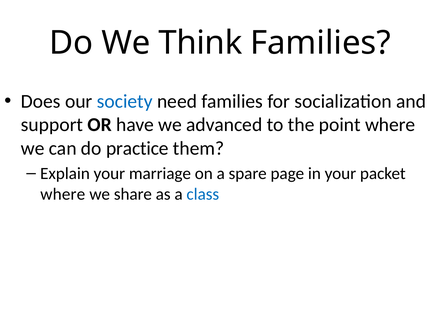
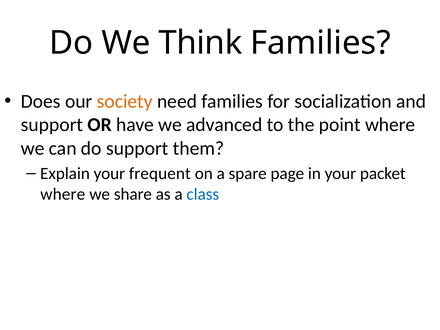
society colour: blue -> orange (125, 101)
do practice: practice -> support (137, 148)
marriage: marriage -> frequent (160, 174)
